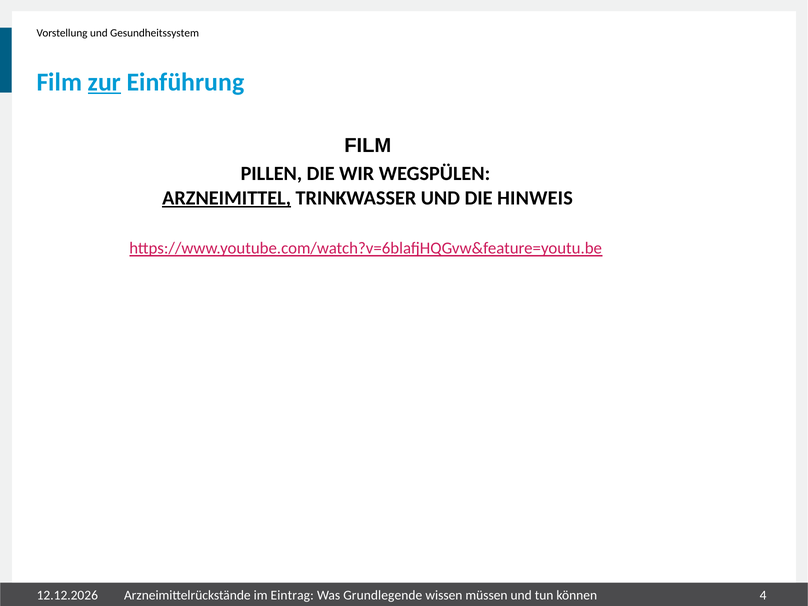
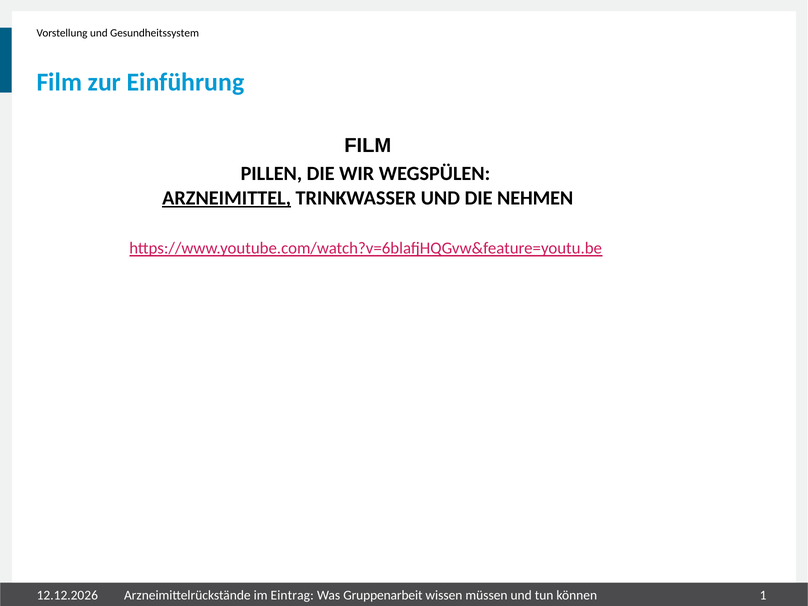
zur underline: present -> none (104, 82)
HINWEIS: HINWEIS -> NEHMEN (535, 198)
Grundlegende: Grundlegende -> Gruppenarbeit (383, 595)
4: 4 -> 1 (763, 595)
